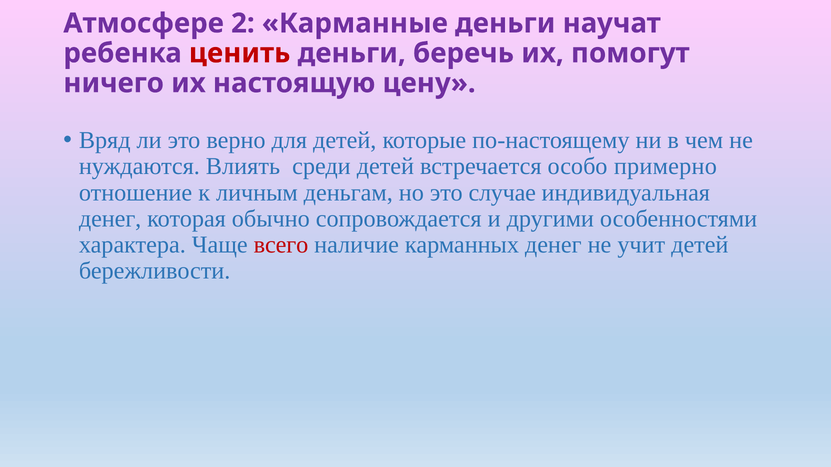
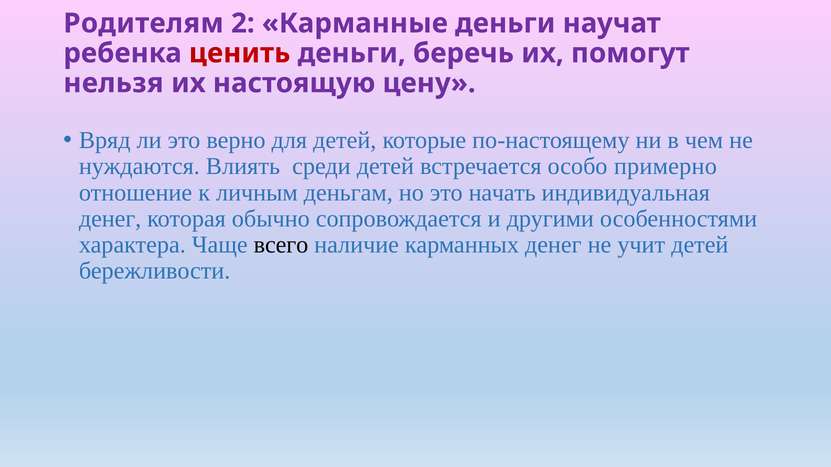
Атмосфере: Атмосфере -> Родителям (143, 23)
ничего: ничего -> нельзя (113, 83)
случае: случае -> начать (502, 193)
всего colour: red -> black (281, 245)
